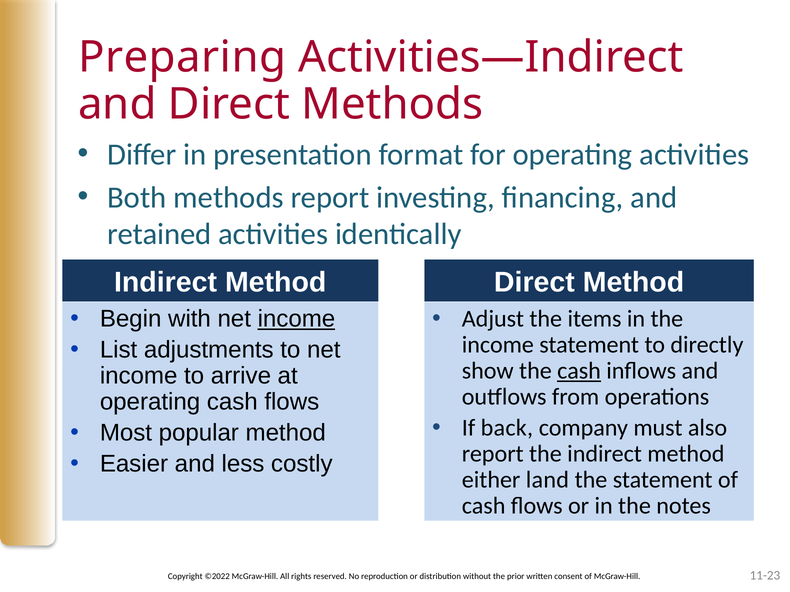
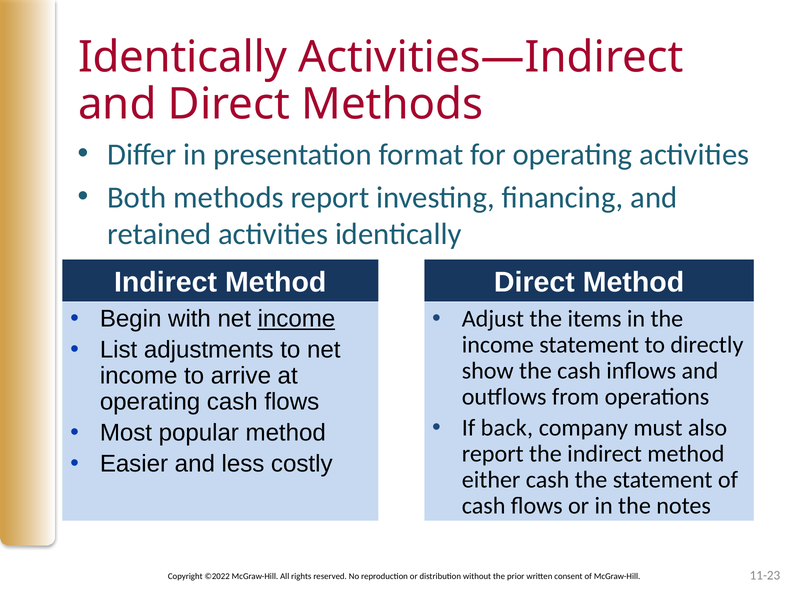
Preparing: Preparing -> Identically (183, 57)
cash underline: present -> none (579, 371)
either land: land -> cash (548, 480)
